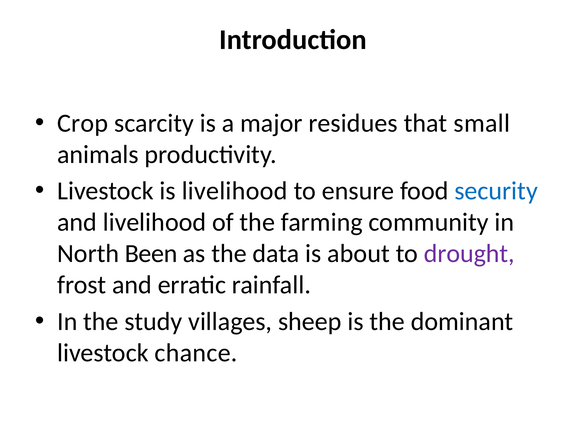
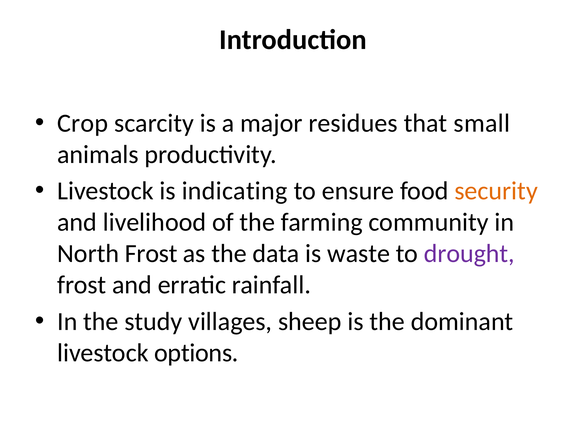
is livelihood: livelihood -> indicating (235, 191)
security colour: blue -> orange (496, 191)
North Been: Been -> Frost (151, 253)
about: about -> waste (359, 253)
chance: chance -> options (196, 352)
